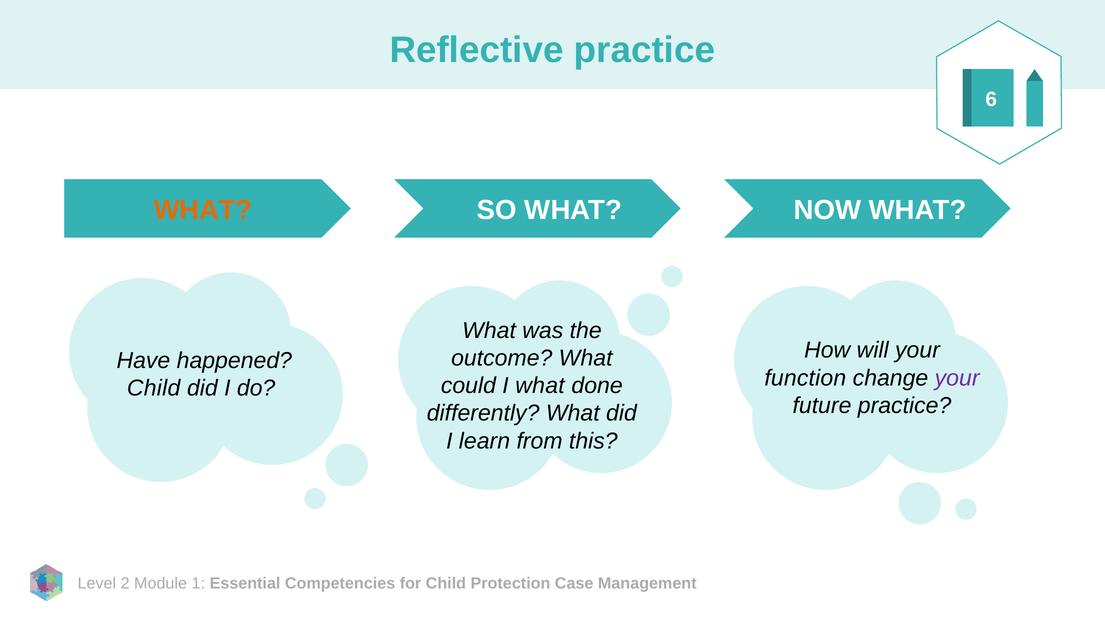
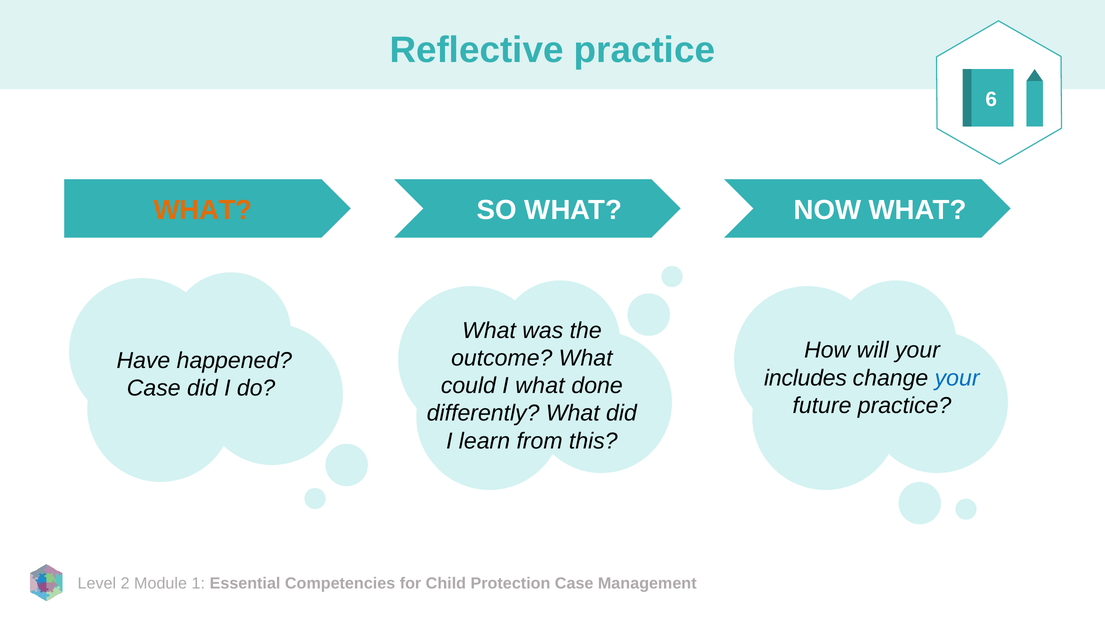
function: function -> includes (806, 378)
your colour: purple -> blue (957, 378)
Child: Child -> Case (154, 389)
